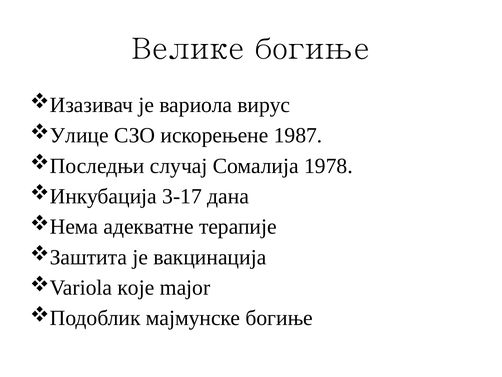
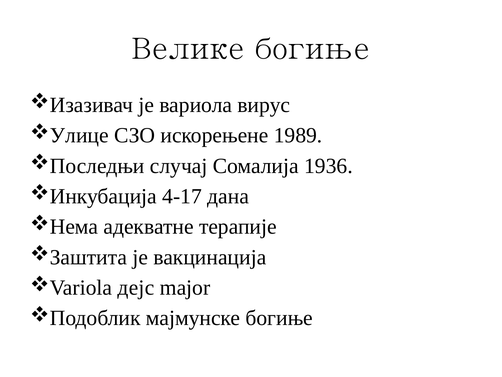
1987: 1987 -> 1989 (298, 135)
1978: 1978 -> 1936 (328, 166)
3-17: 3-17 -> 4-17 (182, 196)
које: које -> дејс (136, 287)
